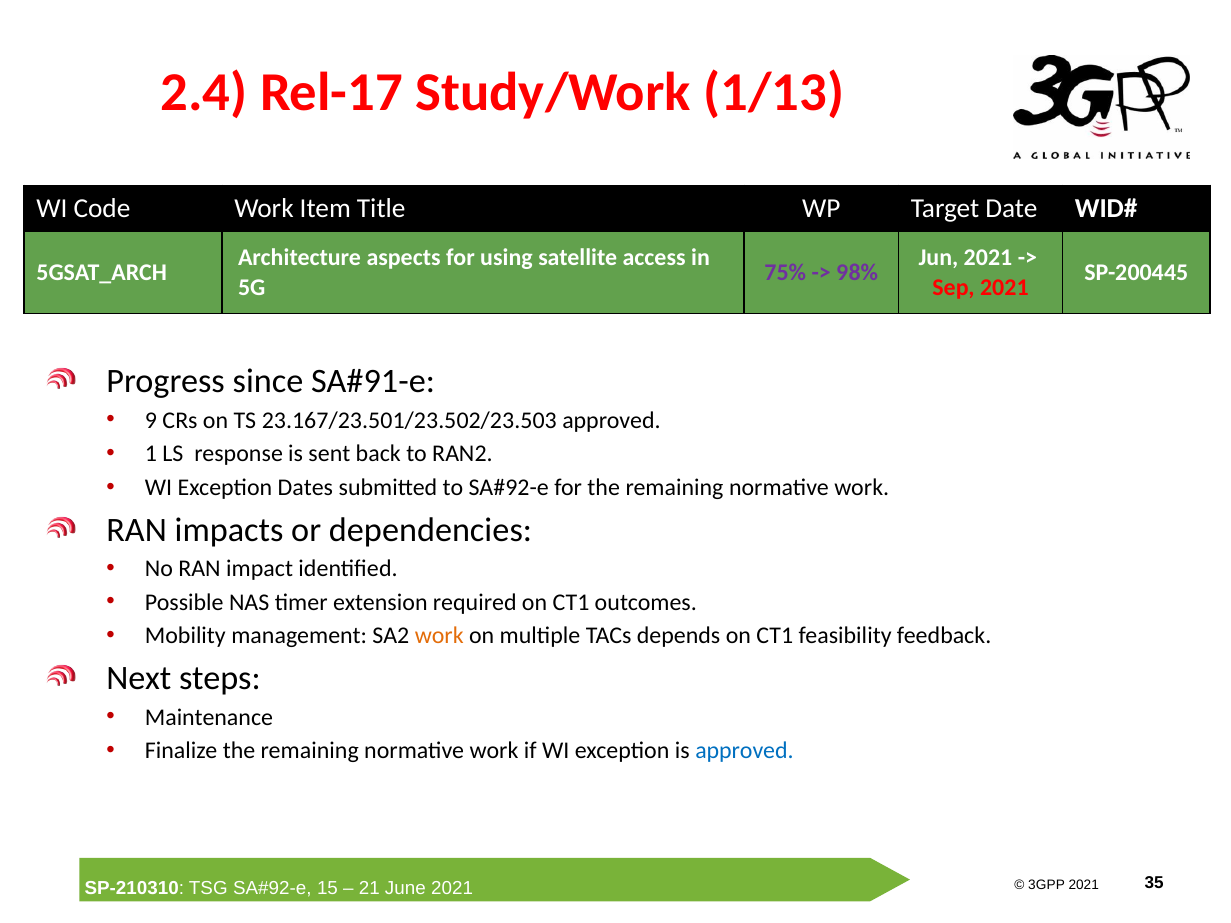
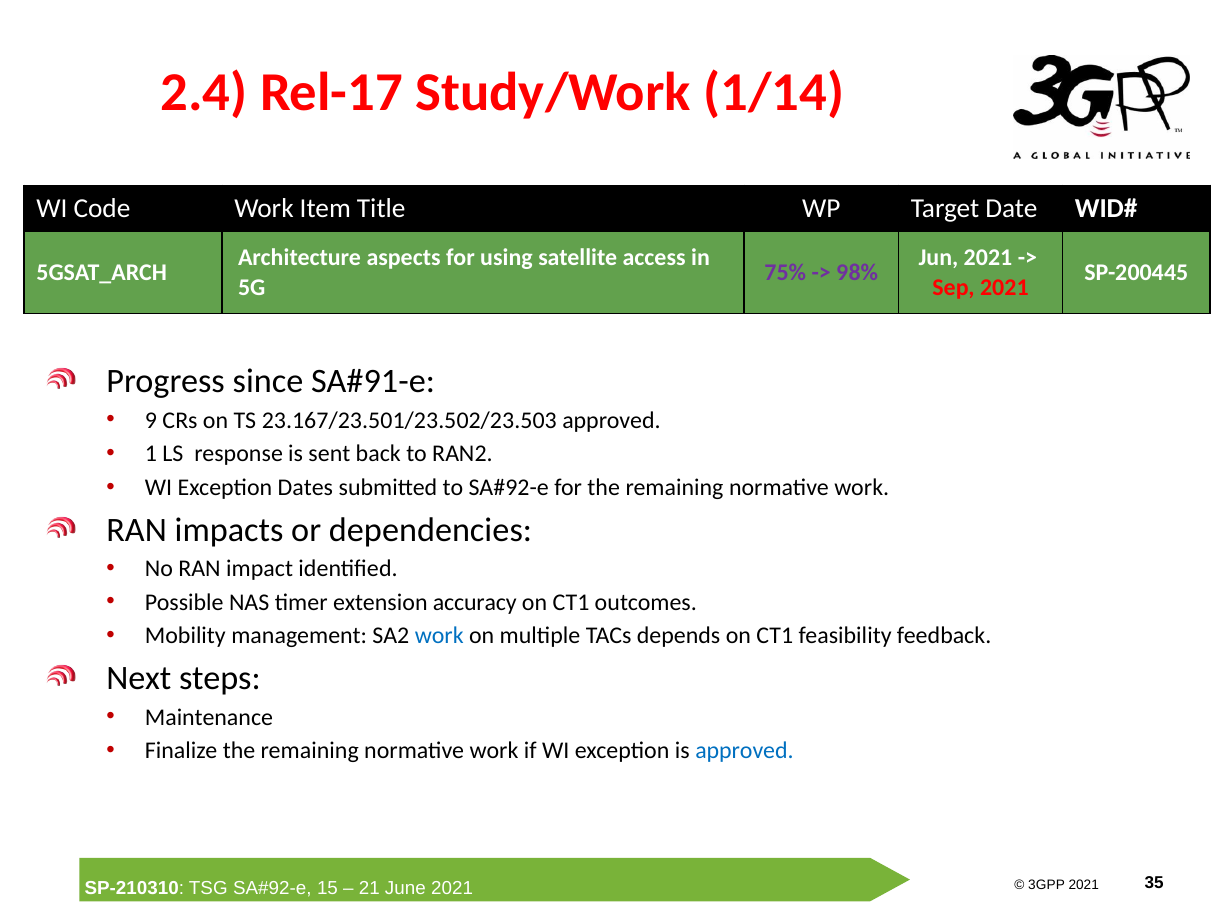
1/13: 1/13 -> 1/14 (774, 92)
required: required -> accuracy (475, 602)
work colour: orange -> blue (439, 636)
